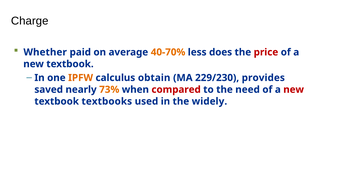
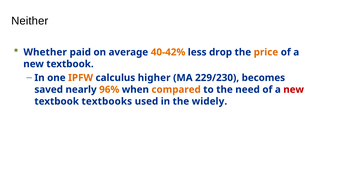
Charge: Charge -> Neither (30, 21)
40-70%: 40-70% -> 40-42% (168, 52)
does: does -> drop (221, 52)
price colour: red -> orange (266, 52)
obtain: obtain -> higher (154, 78)
provides: provides -> becomes (263, 78)
73%: 73% -> 96% (109, 90)
compared colour: red -> orange (176, 90)
